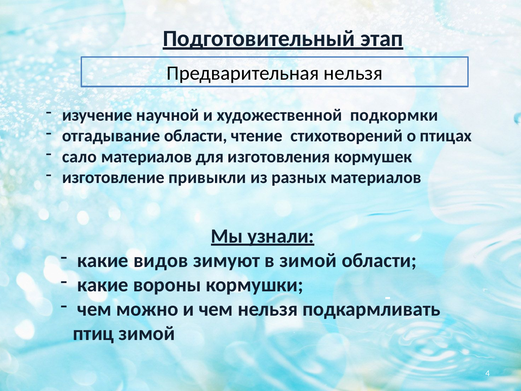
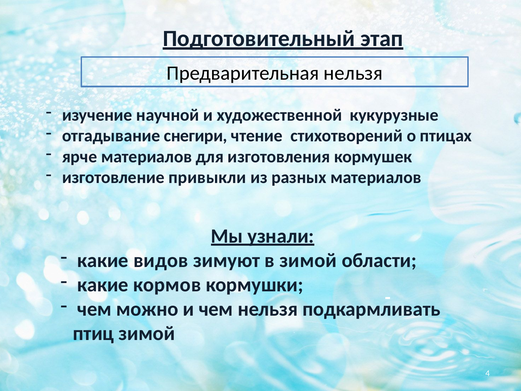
подкормки: подкормки -> кукурузные (394, 115)
отгадывание области: области -> снегири (196, 136)
сало: сало -> ярче (80, 157)
вороны: вороны -> кормов (167, 285)
